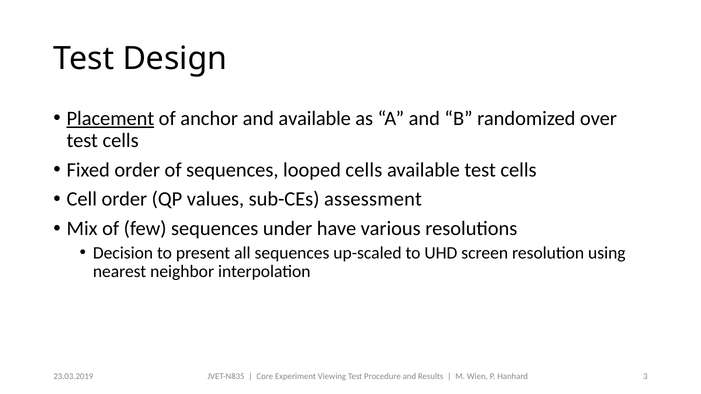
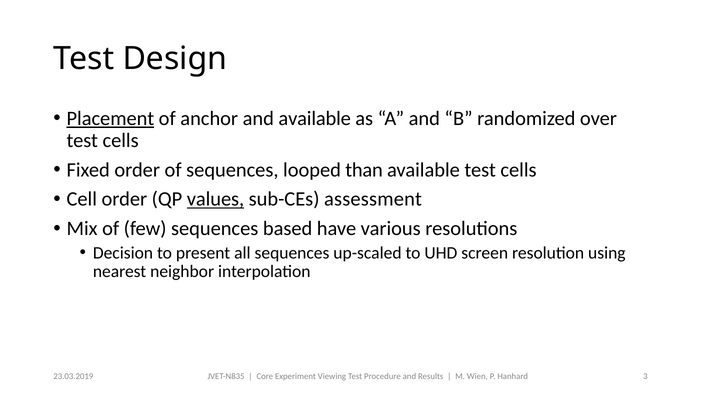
looped cells: cells -> than (364, 170)
values underline: none -> present (215, 199)
under: under -> based (288, 229)
